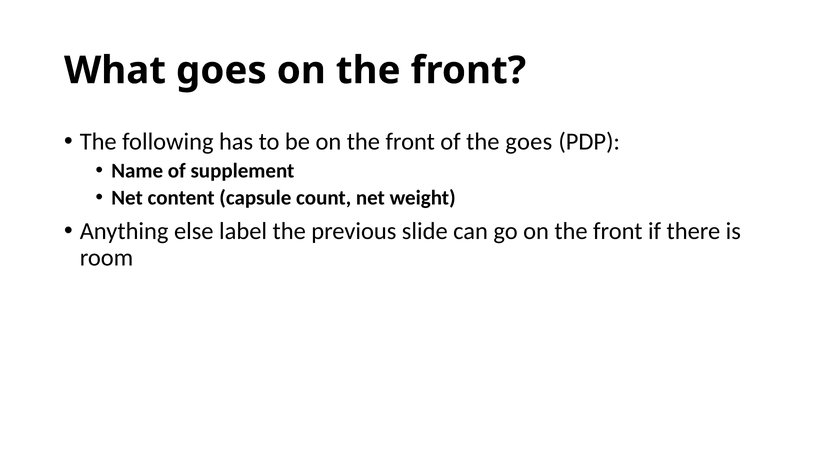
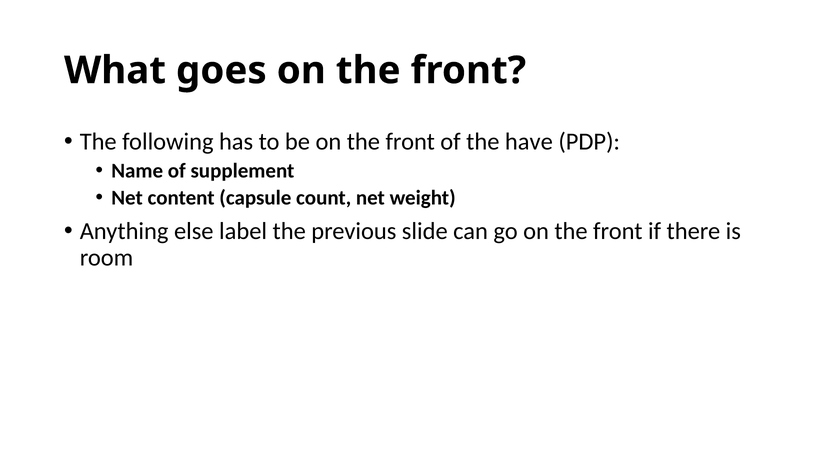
the goes: goes -> have (529, 142)
